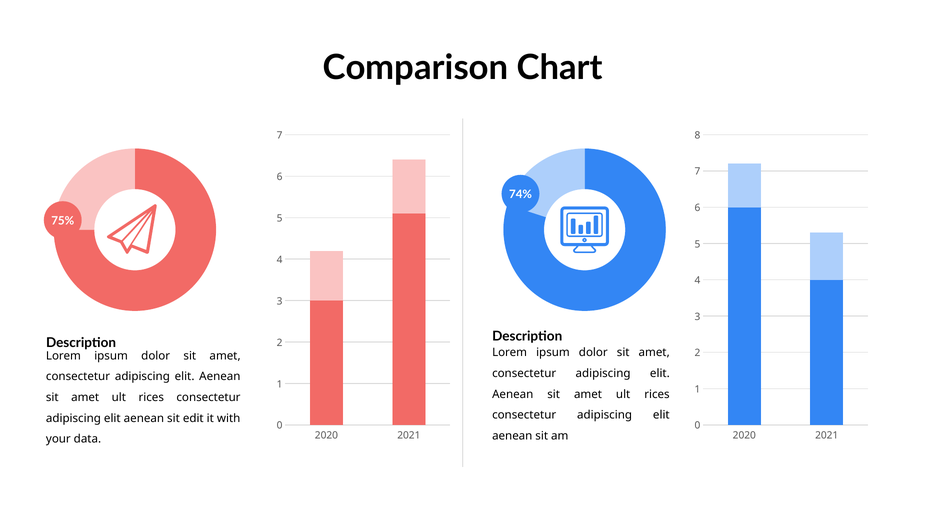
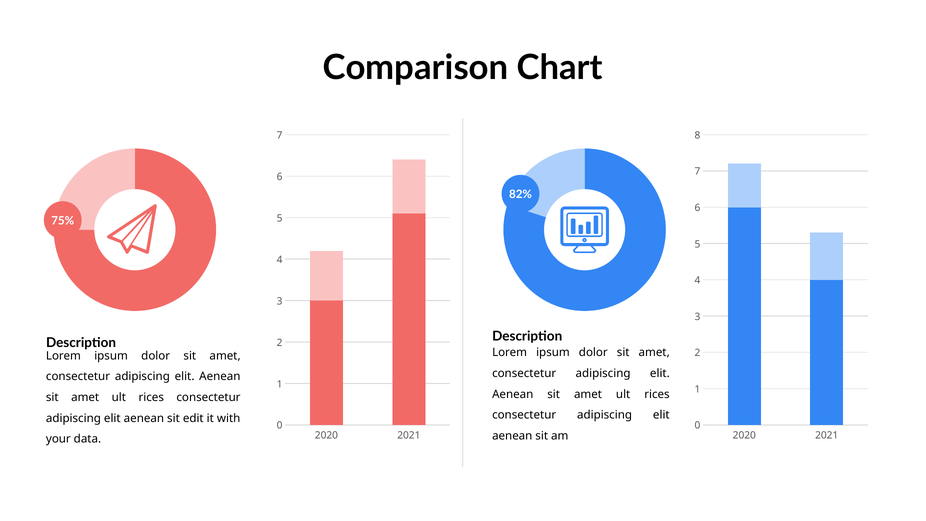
74%: 74% -> 82% (520, 194)
